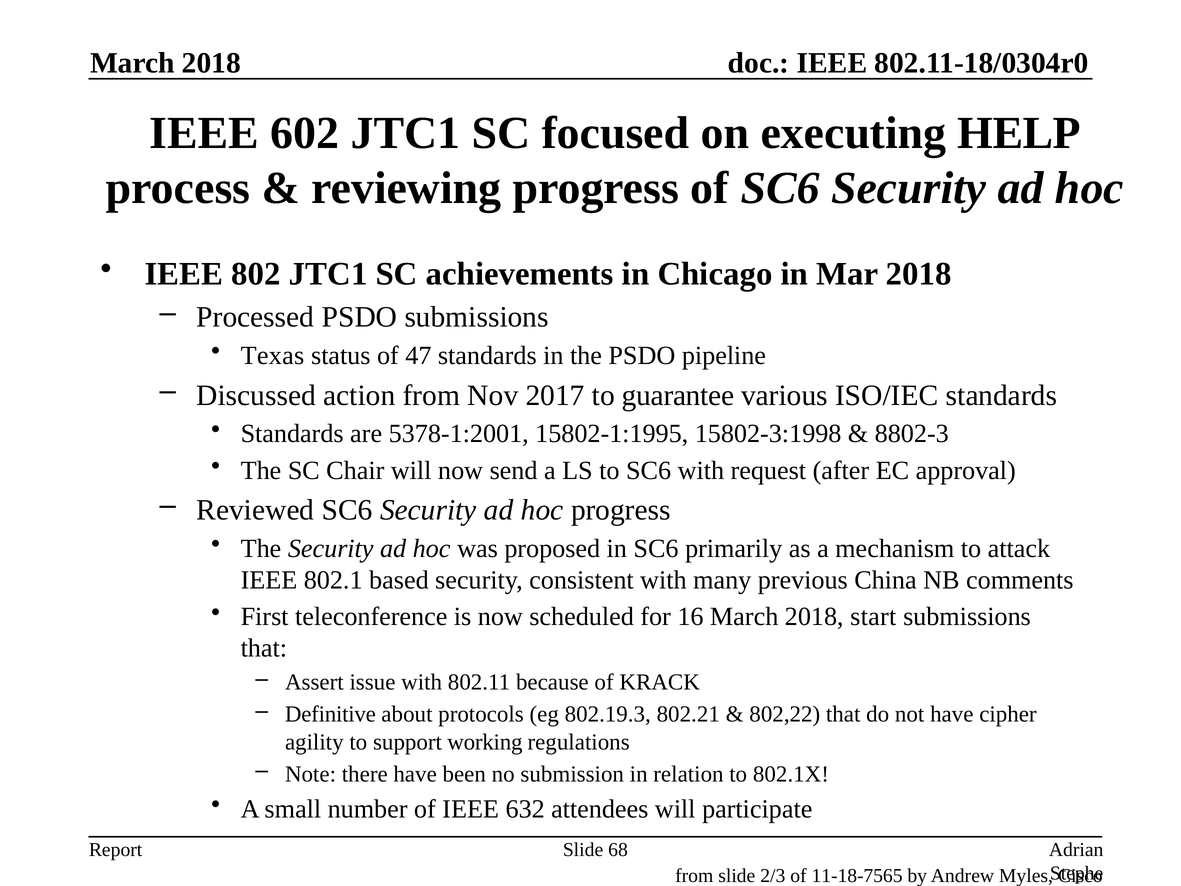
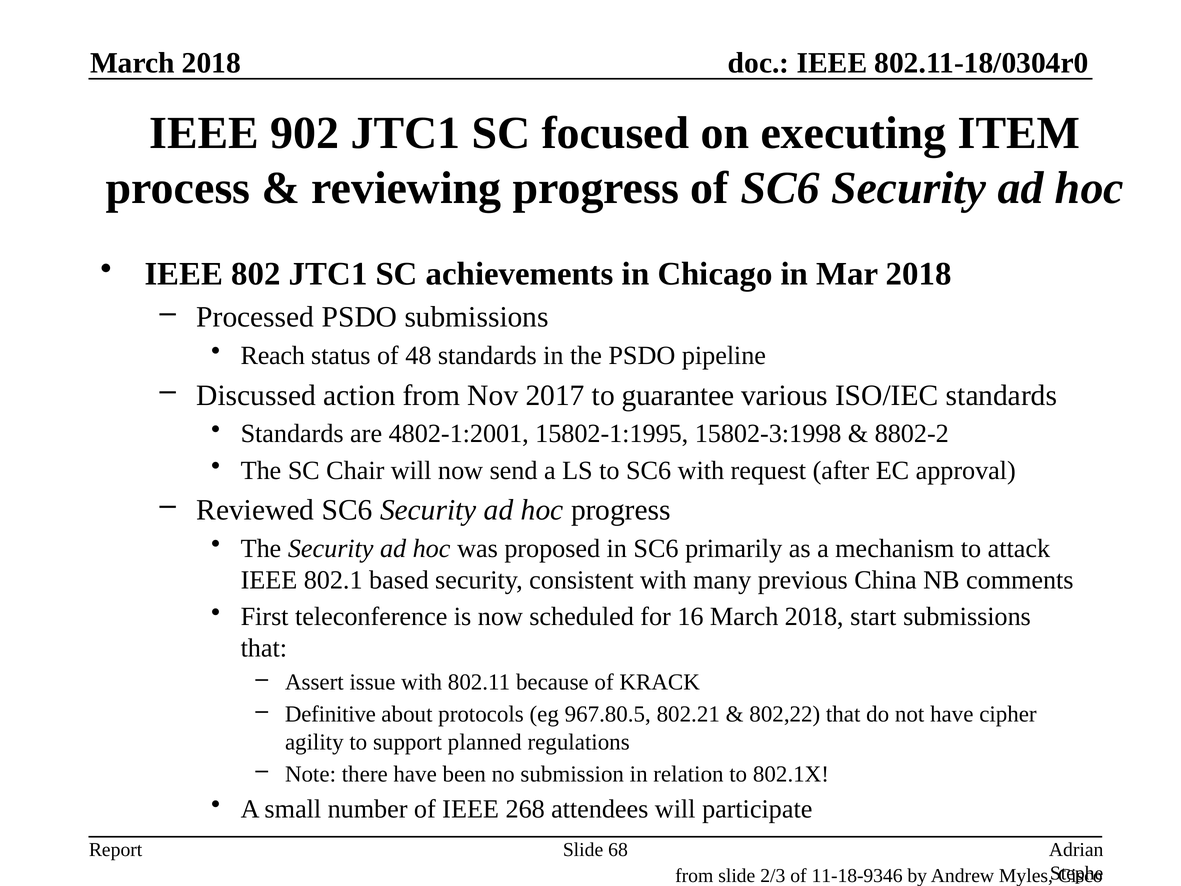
602: 602 -> 902 (305, 133)
HELP: HELP -> ITEM (1019, 133)
Texas: Texas -> Reach (273, 356)
47: 47 -> 48 (418, 356)
5378-1:2001: 5378-1:2001 -> 4802-1:2001 (459, 434)
8802-3: 8802-3 -> 8802-2 (912, 434)
802.19.3: 802.19.3 -> 967.80.5 (608, 714)
working: working -> planned (485, 742)
632: 632 -> 268 (525, 809)
11-18-7565: 11-18-7565 -> 11-18-9346 (857, 875)
